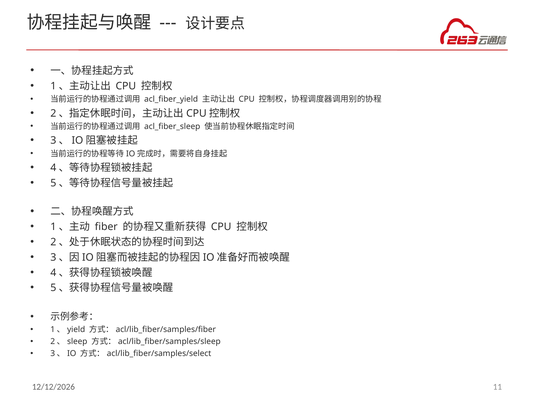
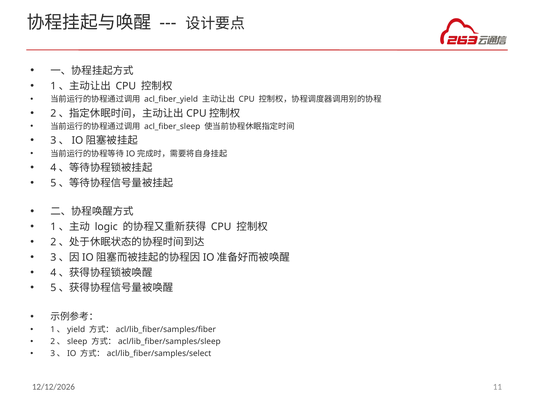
fiber: fiber -> logic (106, 227)
